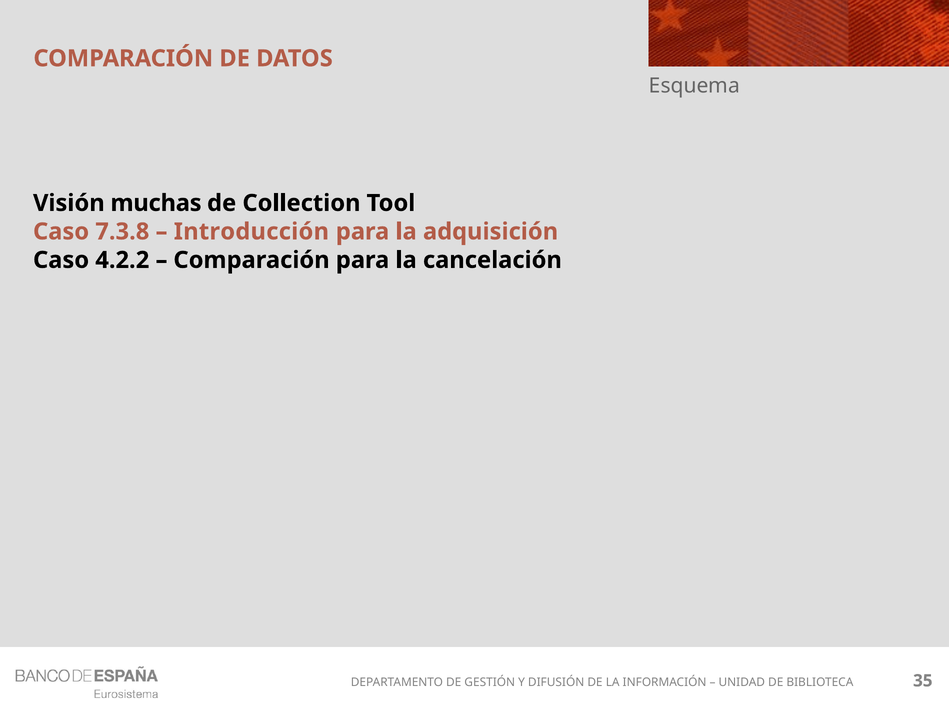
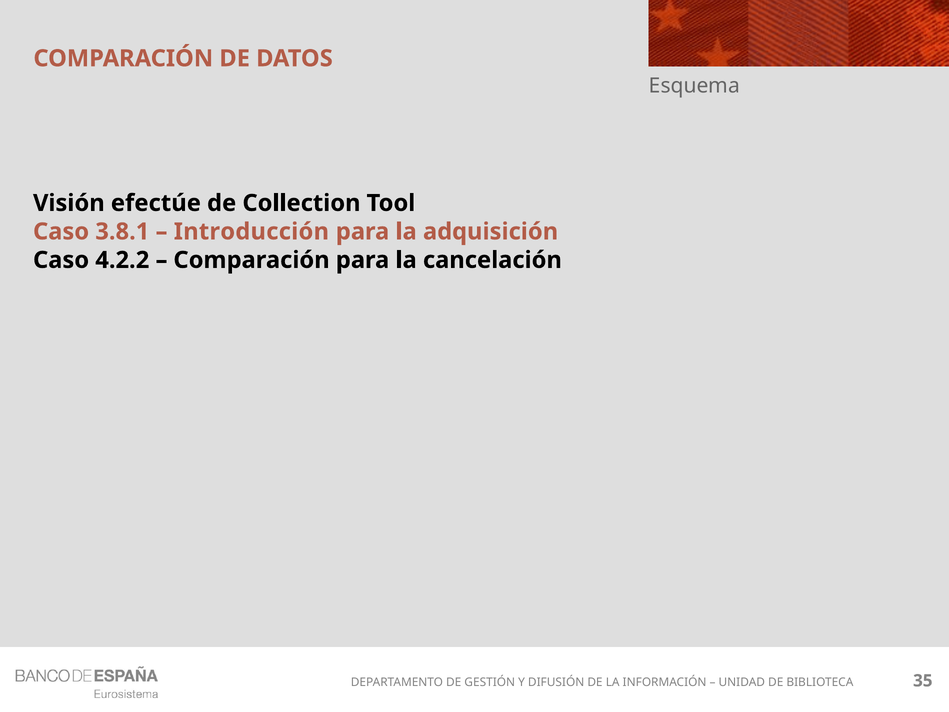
muchas: muchas -> efectúe (156, 203)
7.3.8: 7.3.8 -> 3.8.1 (122, 232)
